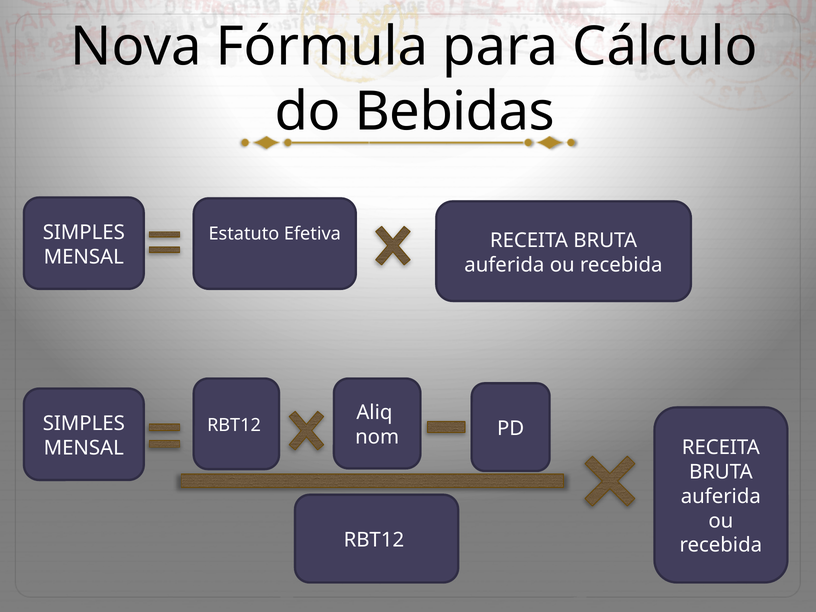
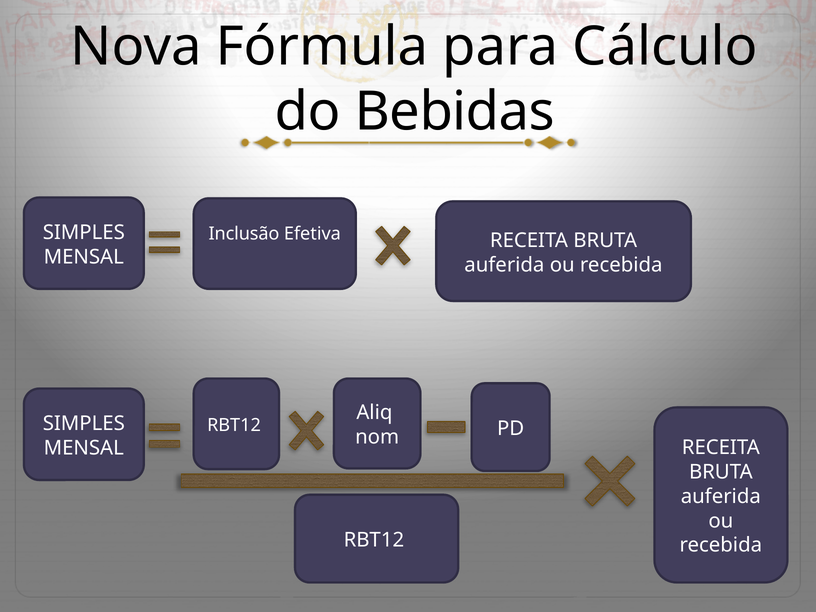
Estatuto: Estatuto -> Inclusão (244, 234)
